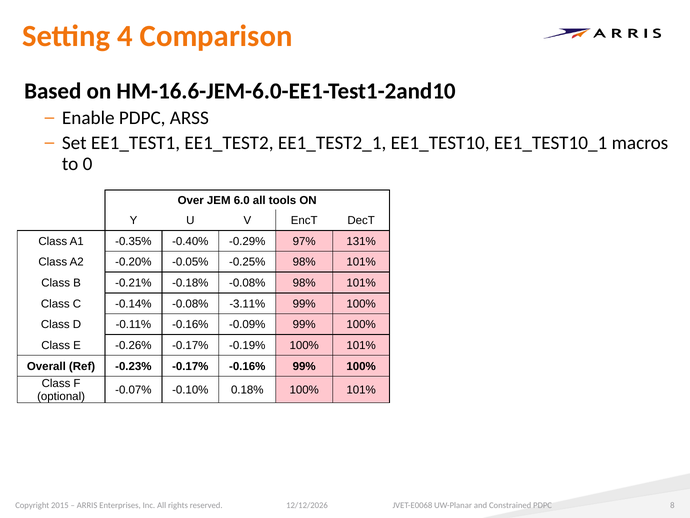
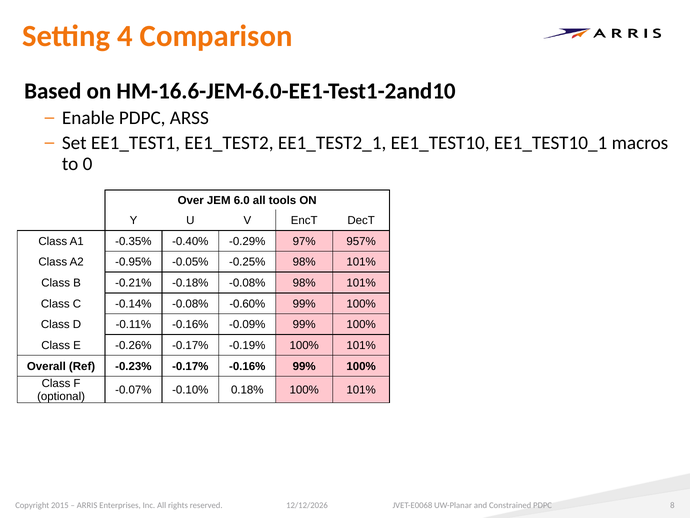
131%: 131% -> 957% (361, 241)
-0.20%: -0.20% -> -0.95% (133, 262)
-3.11%: -3.11% -> -0.60% (247, 304)
